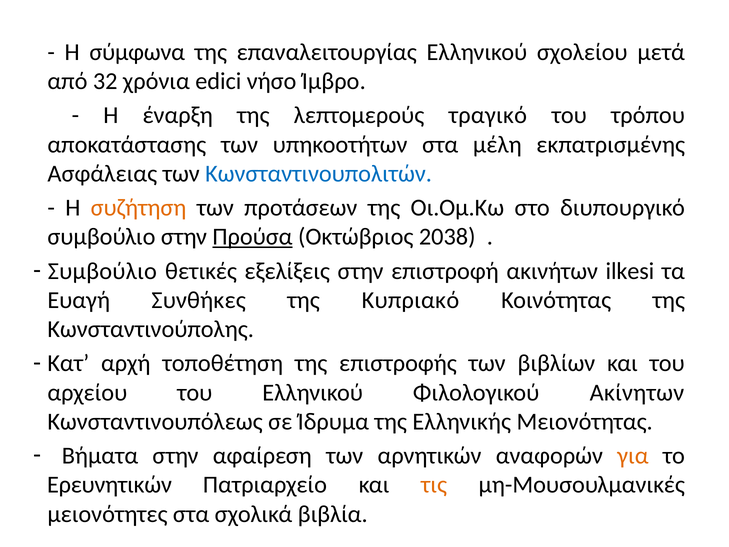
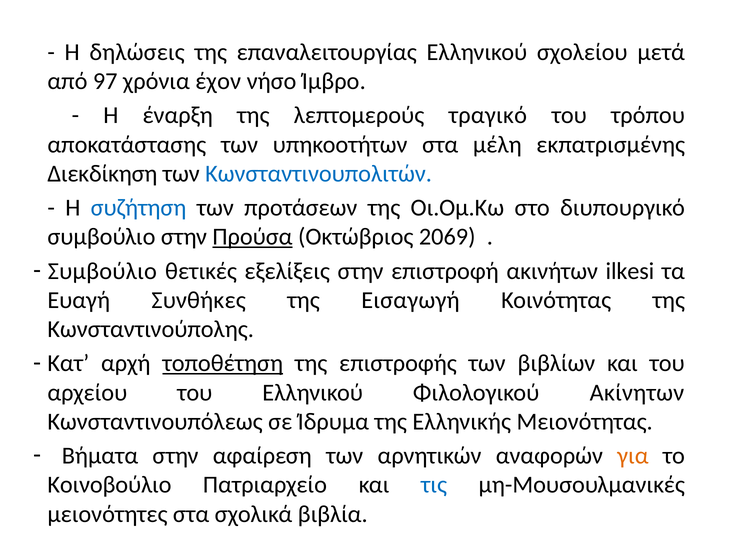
σύμφωνα: σύμφωνα -> δηλώσεις (137, 52)
32: 32 -> 97 (105, 81)
edici: edici -> έχον (218, 81)
Ασφάλειας: Ασφάλειας -> Διεκδίκηση (102, 174)
συζήτηση colour: orange -> blue (139, 208)
2038: 2038 -> 2069 (447, 237)
Κυπριακό: Κυπριακό -> Εισαγωγή (410, 300)
τοποθέτηση underline: none -> present (223, 363)
Ερευνητικών: Ερευνητικών -> Κοινοβούλιο (109, 485)
τις colour: orange -> blue (434, 485)
